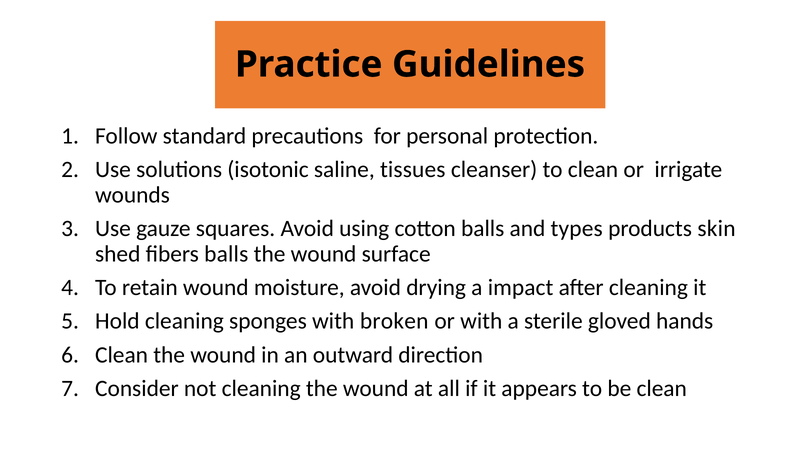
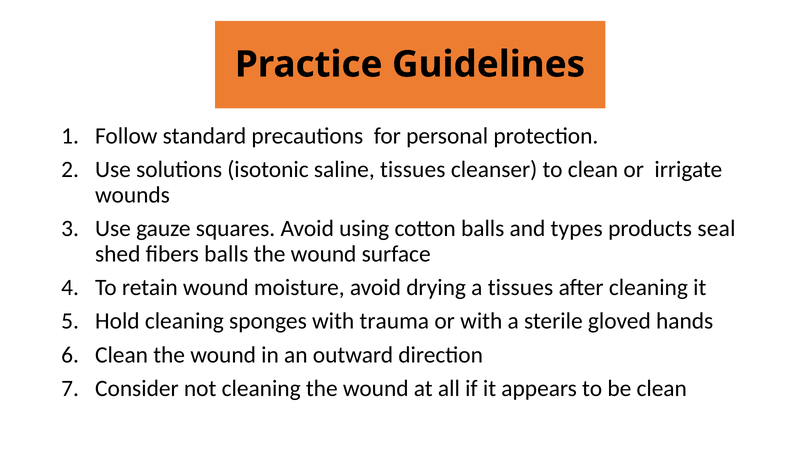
skin: skin -> seal (717, 228)
a impact: impact -> tissues (521, 287)
broken: broken -> trauma (394, 321)
